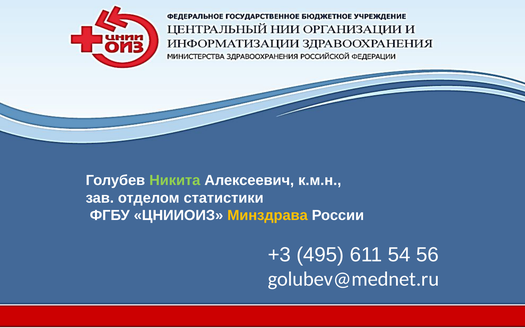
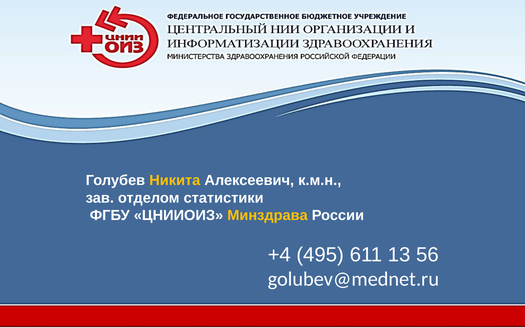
Никита colour: light green -> yellow (175, 181)
+3: +3 -> +4 (279, 255)
54: 54 -> 13 (399, 255)
